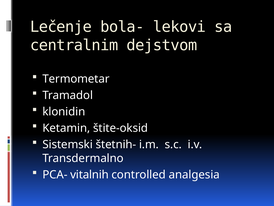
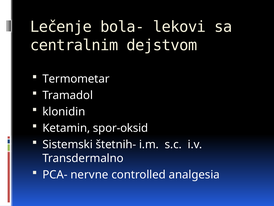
štite-oksid: štite-oksid -> spor-oksid (121, 128)
vitalnih: vitalnih -> nervne (89, 174)
